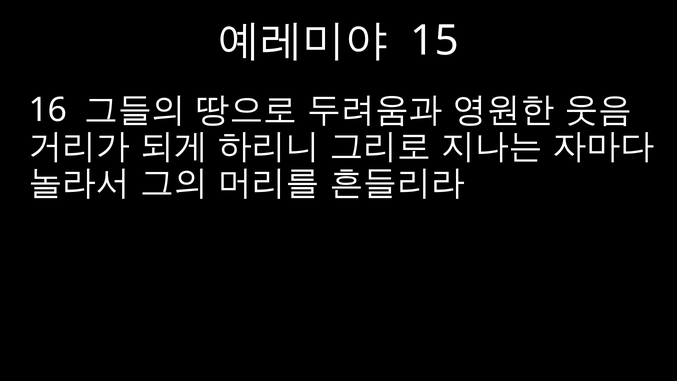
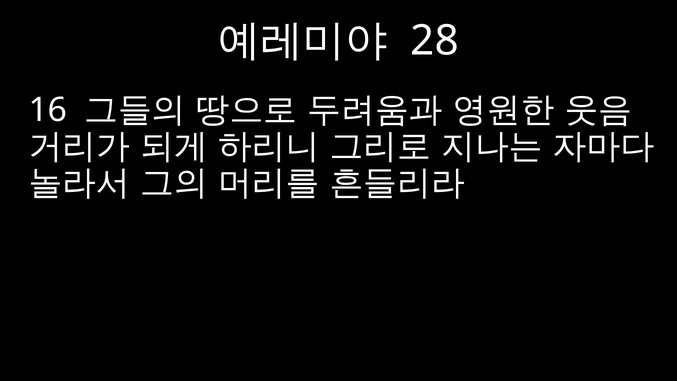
15: 15 -> 28 (435, 41)
